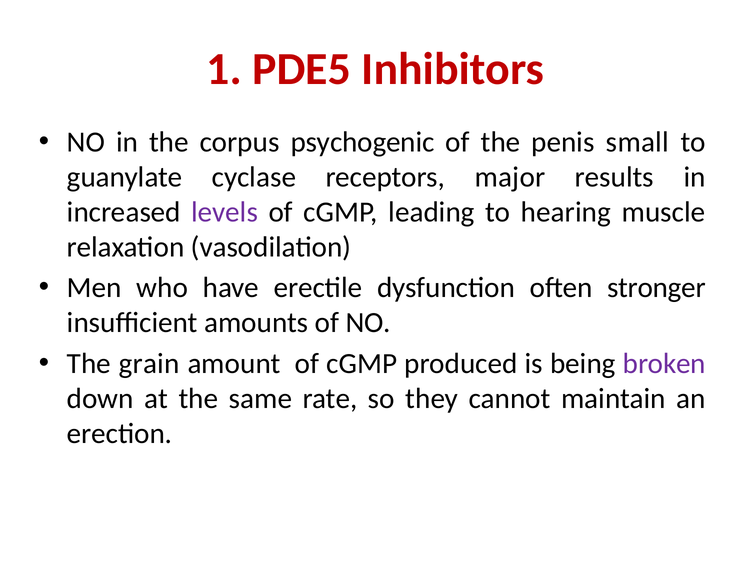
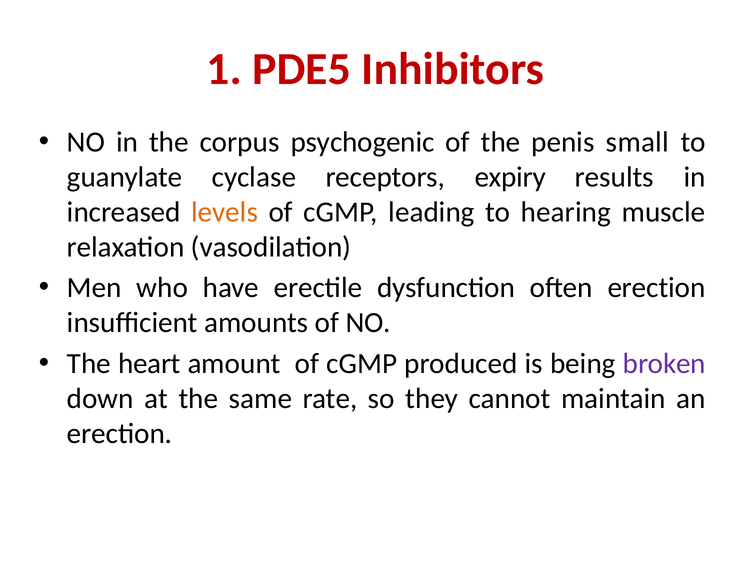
major: major -> expiry (510, 177)
levels colour: purple -> orange (225, 212)
often stronger: stronger -> erection (656, 288)
grain: grain -> heart (149, 364)
